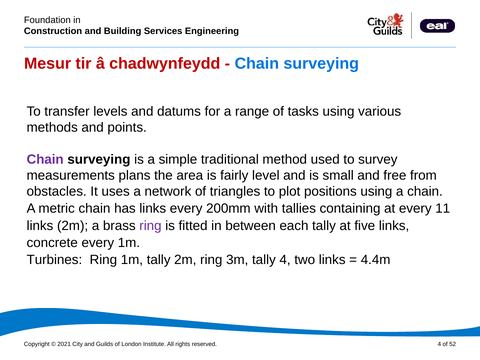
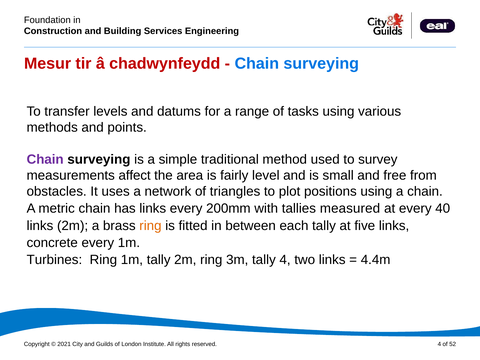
plans: plans -> affect (135, 175)
containing: containing -> measured (350, 208)
11: 11 -> 40 (443, 208)
ring colour: purple -> orange (150, 226)
